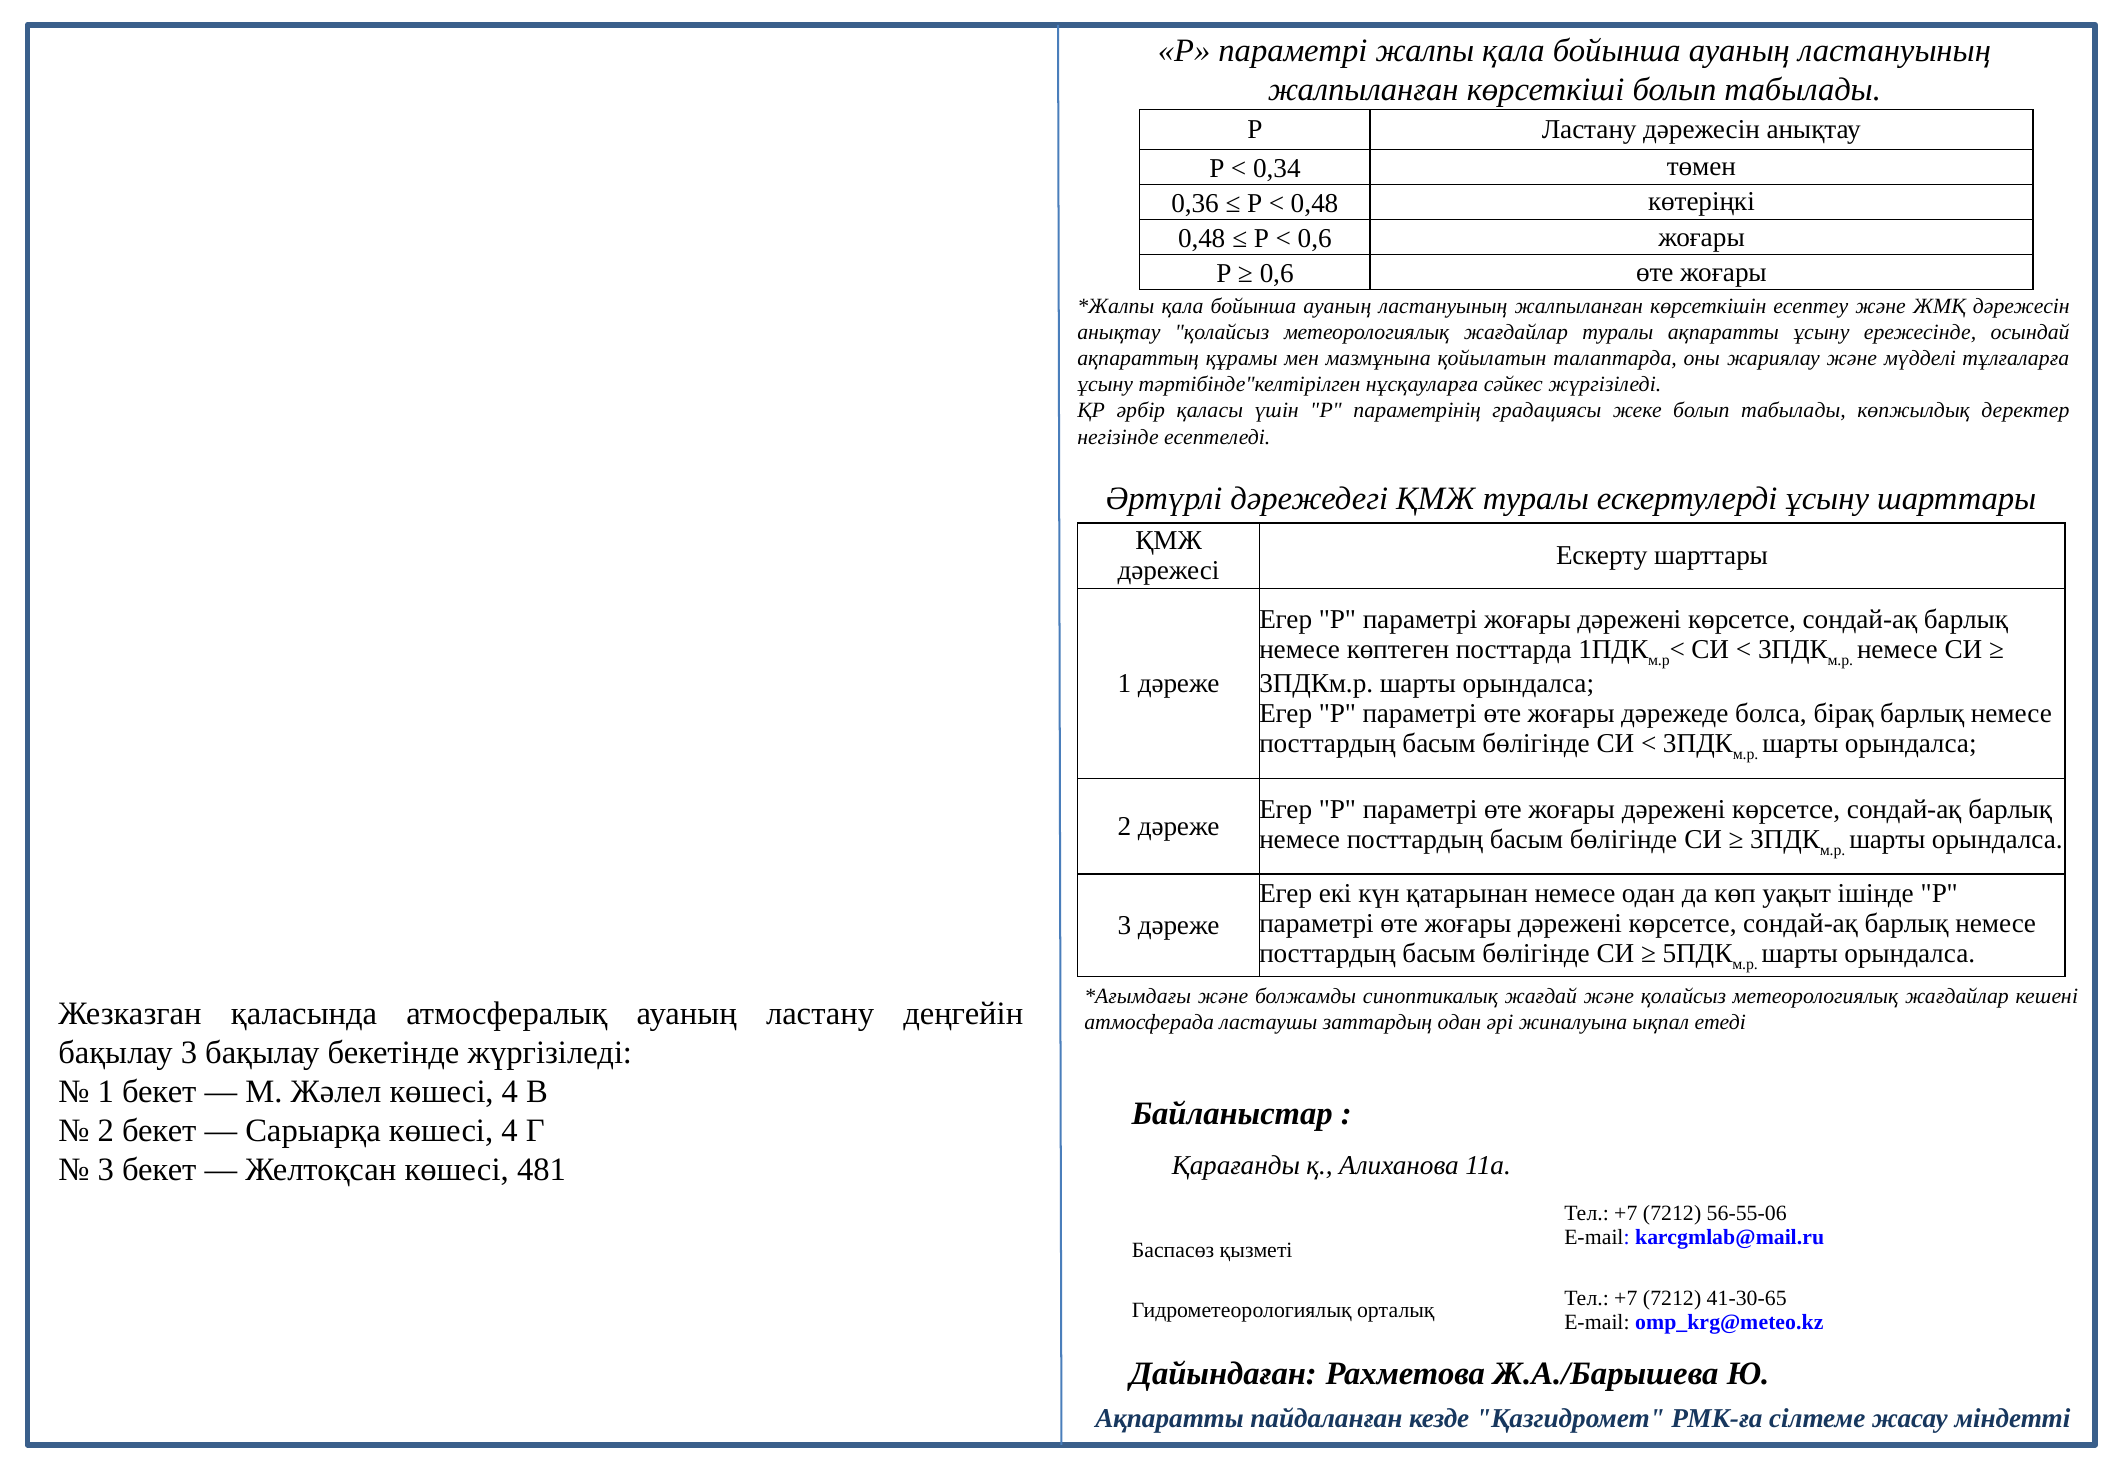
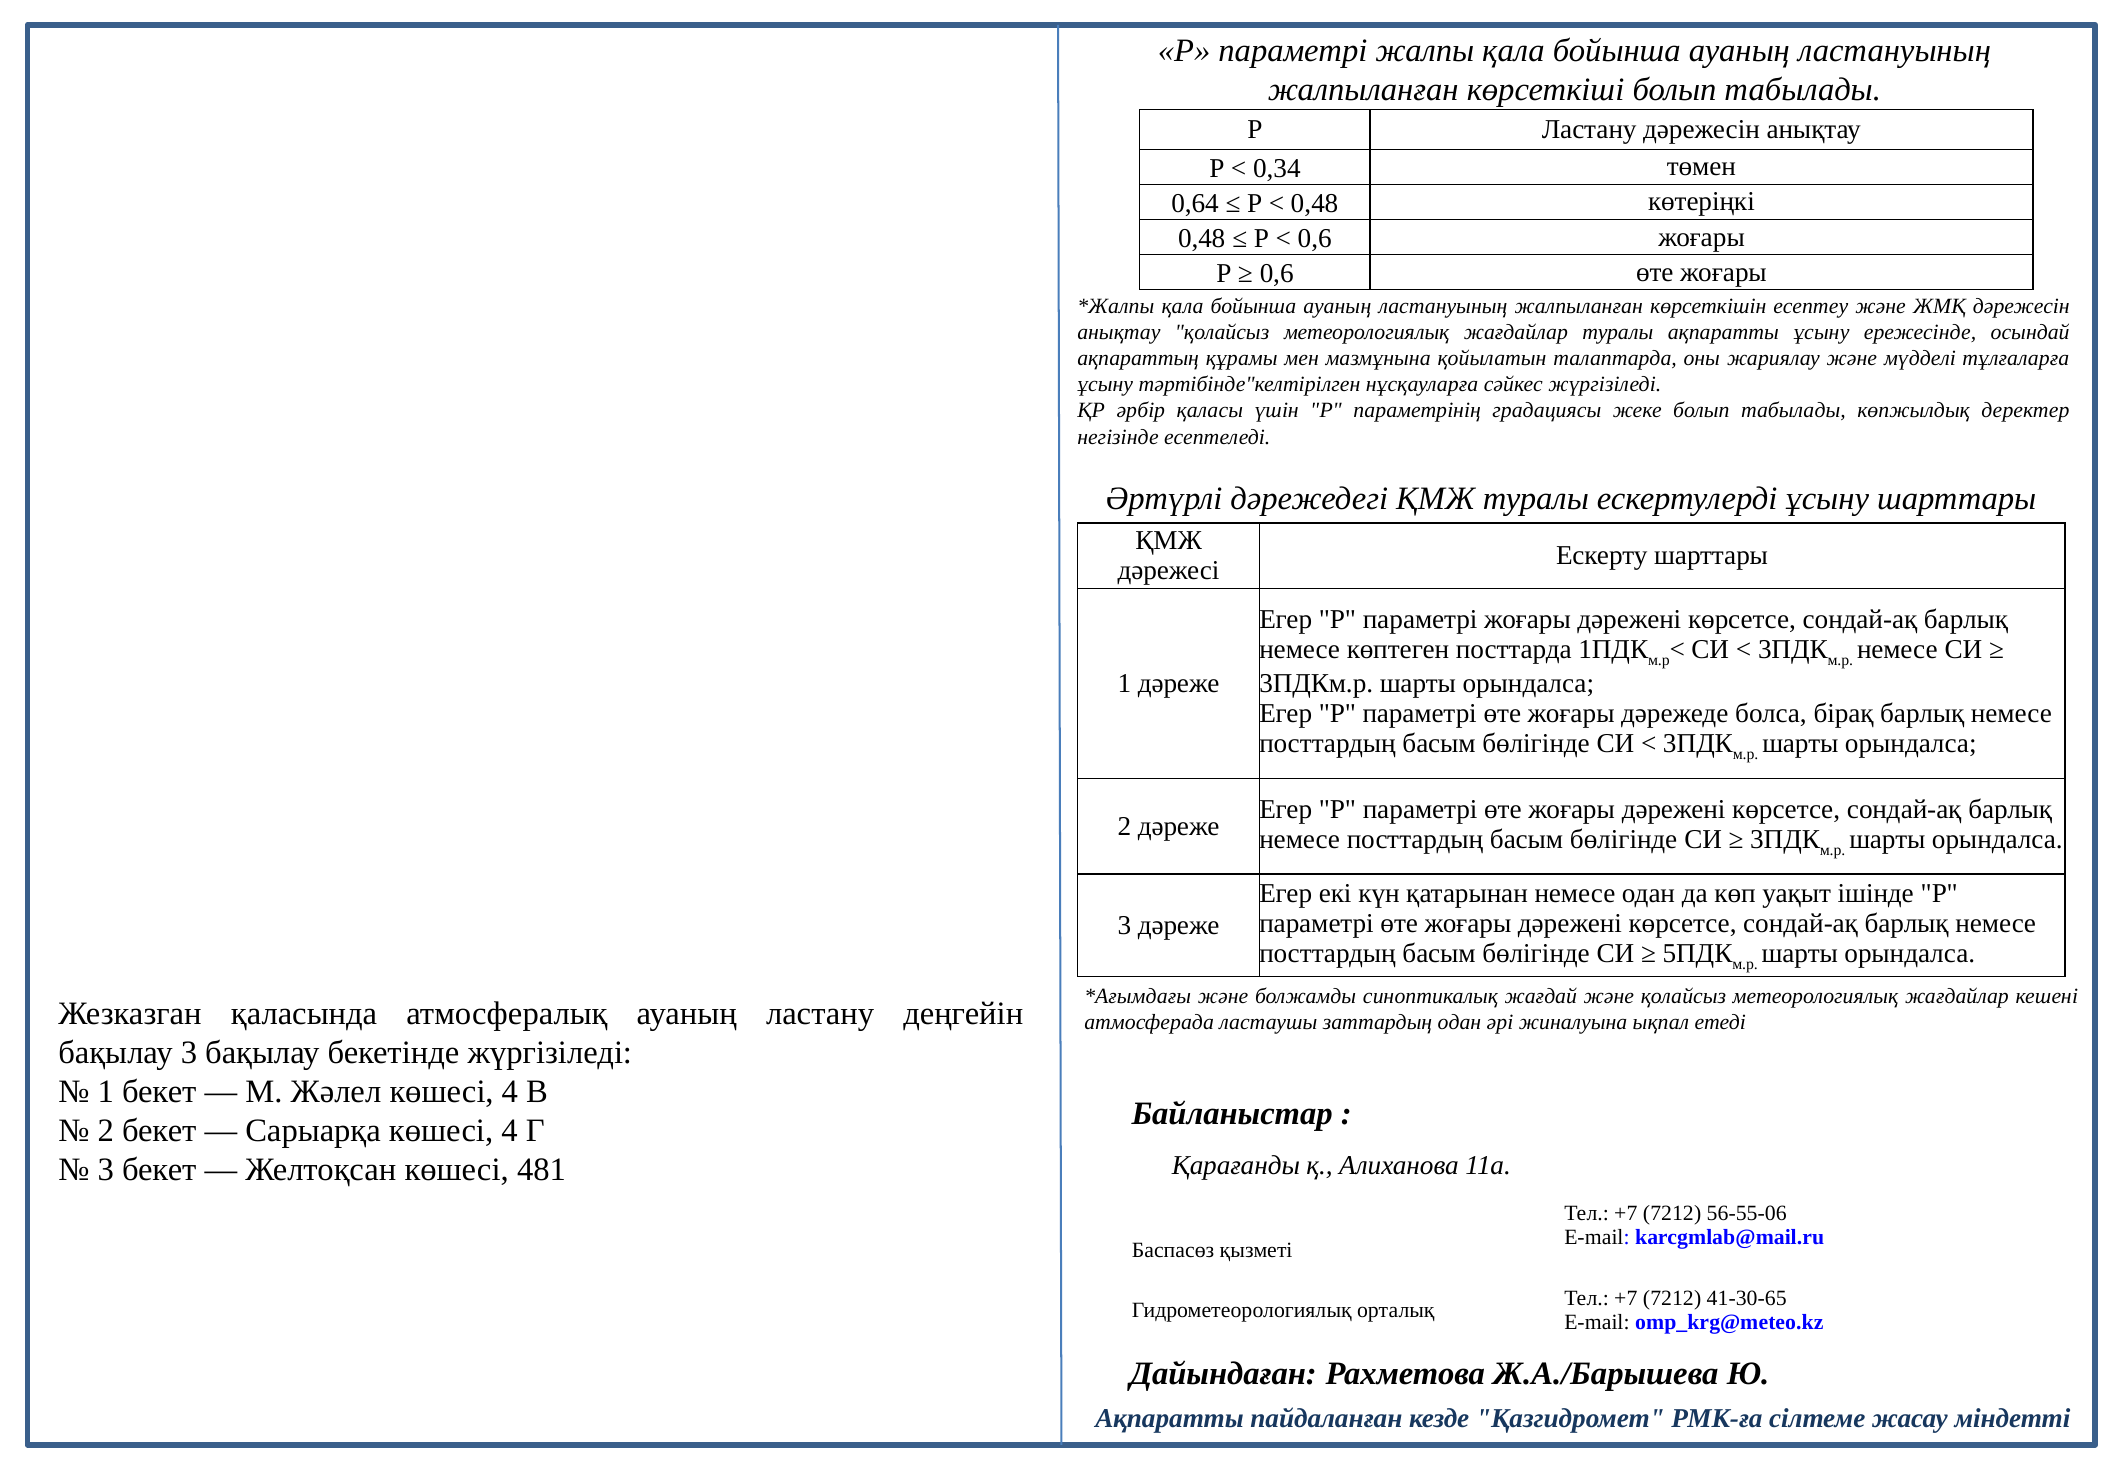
0,36: 0,36 -> 0,64 (1195, 203)
